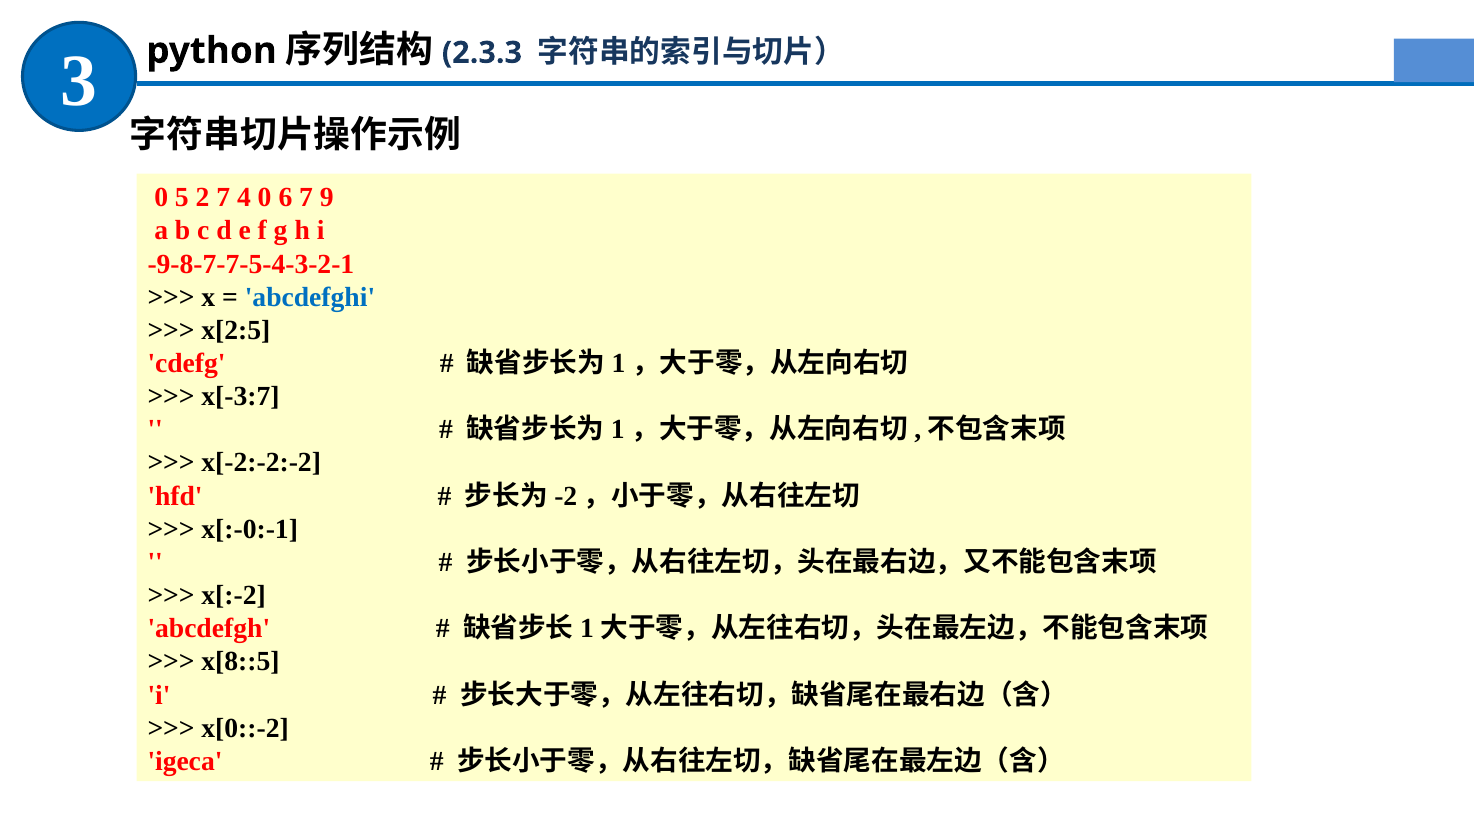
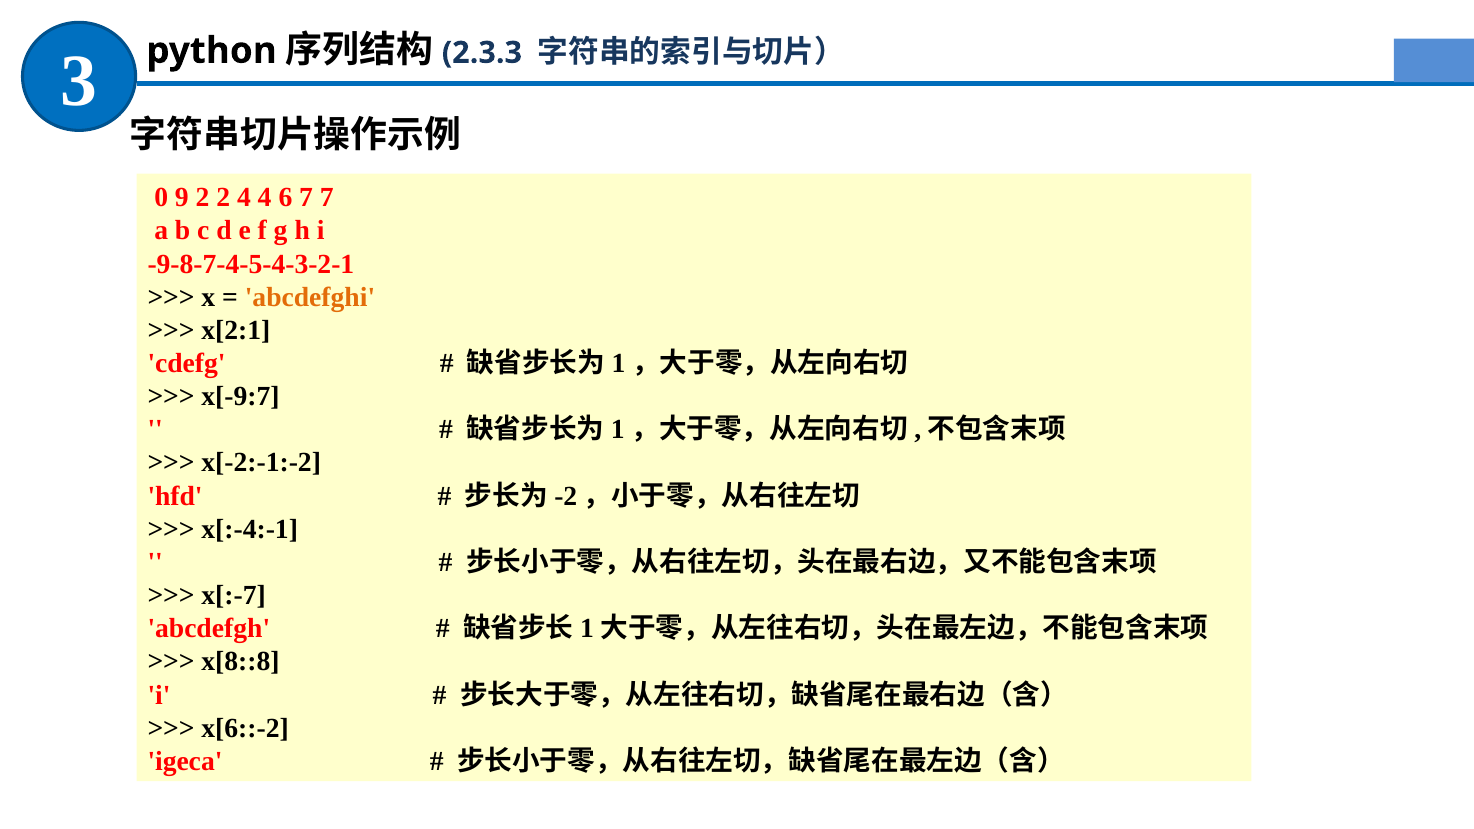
5: 5 -> 9 (182, 198)
2 7: 7 -> 2 (223, 198)
4 0: 0 -> 4 (265, 198)
7 9: 9 -> 7 (327, 198)
-9-8-7-7-5-4-3-2-1: -9-8-7-7-5-4-3-2-1 -> -9-8-7-4-5-4-3-2-1 (251, 264)
abcdefghi colour: blue -> orange (310, 297)
x[2:5: x[2:5 -> x[2:1 (236, 330)
x[-3:7: x[-3:7 -> x[-9:7 (241, 396)
x[-2:-2:-2: x[-2:-2:-2 -> x[-2:-1:-2 (261, 463)
x[:-0:-1: x[:-0:-1 -> x[:-4:-1 (250, 529)
x[:-2: x[:-2 -> x[:-7 (234, 595)
x[8::5: x[8::5 -> x[8::8 (241, 662)
x[0::-2: x[0::-2 -> x[6::-2 (245, 728)
